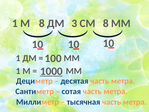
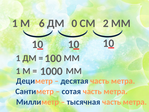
М 8: 8 -> 6 (42, 23)
3: 3 -> 0 (74, 23)
СМ 8: 8 -> 2 (106, 23)
1000 underline: present -> none (51, 71)
